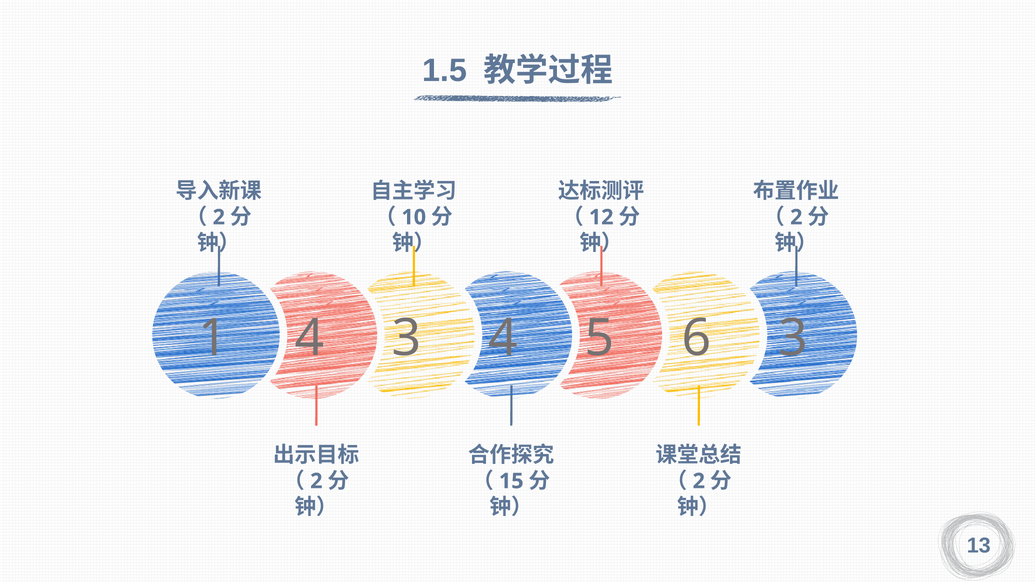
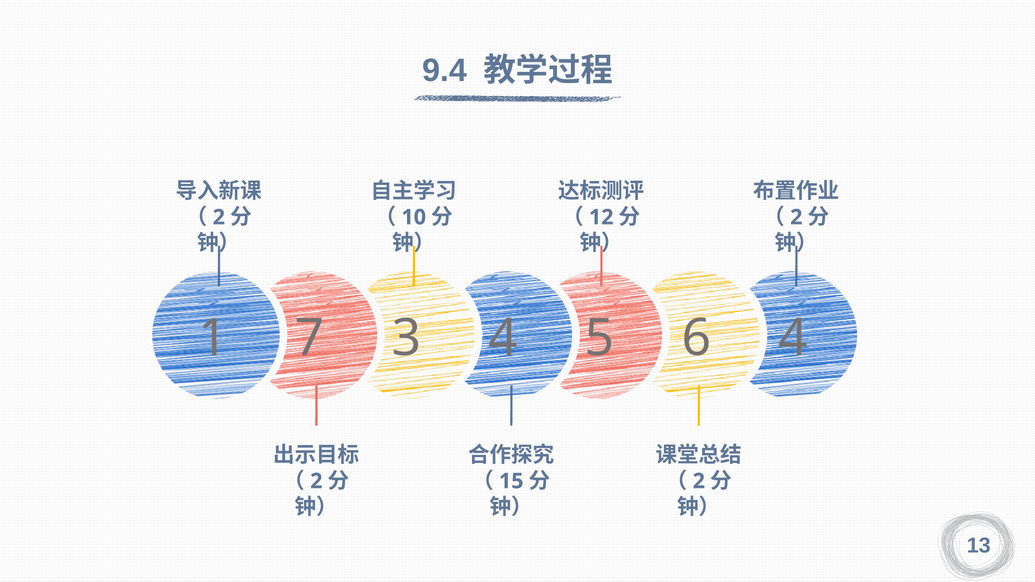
1.5: 1.5 -> 9.4 (444, 71)
1 4: 4 -> 7 (310, 338)
6 3: 3 -> 4 (793, 338)
